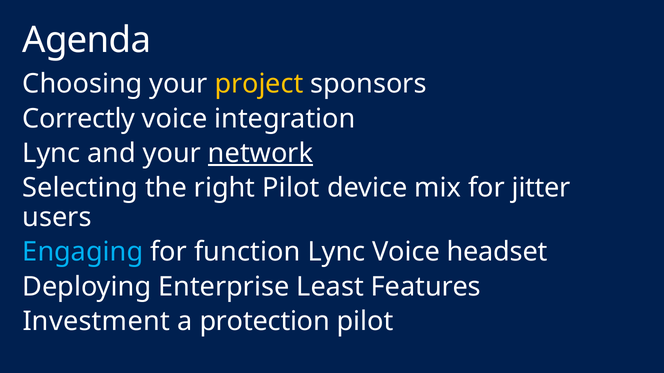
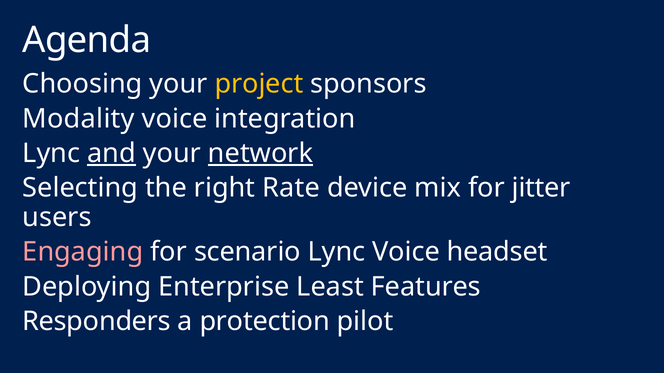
Correctly: Correctly -> Modality (79, 119)
and underline: none -> present (112, 154)
right Pilot: Pilot -> Rate (291, 188)
Engaging colour: light blue -> pink (83, 252)
function: function -> scenario (247, 252)
Investment: Investment -> Responders (97, 322)
